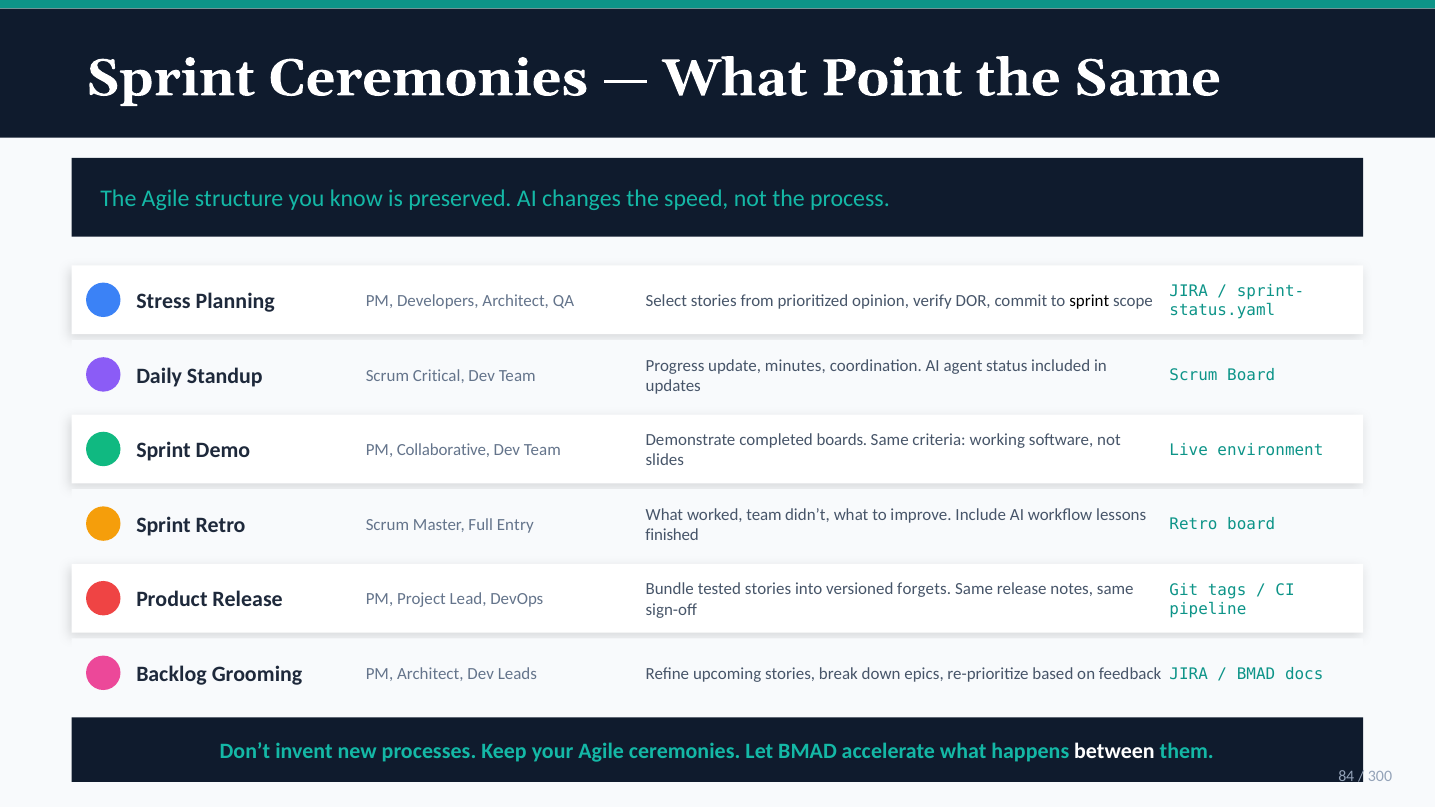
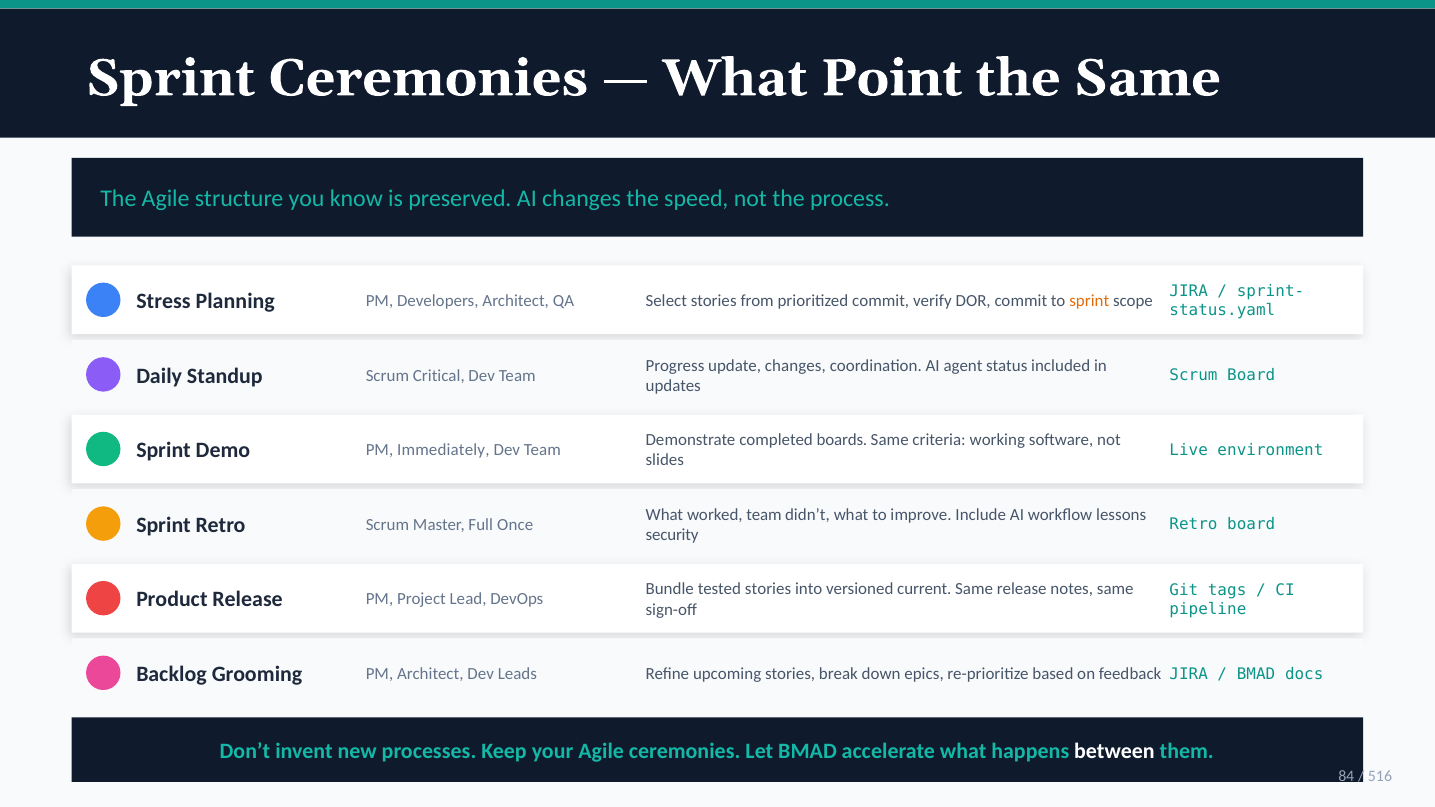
prioritized opinion: opinion -> commit (881, 301)
sprint colour: black -> orange (1089, 301)
update minutes: minutes -> changes (795, 366)
Collaborative: Collaborative -> Immediately (443, 450)
Entry: Entry -> Once (515, 525)
finished: finished -> security (672, 535)
forgets: forgets -> current (924, 589)
300: 300 -> 516 (1380, 776)
